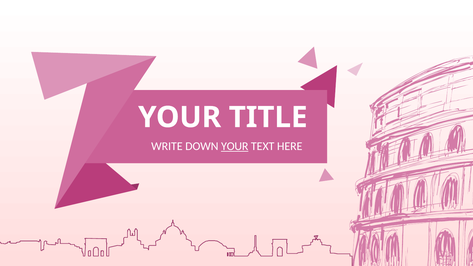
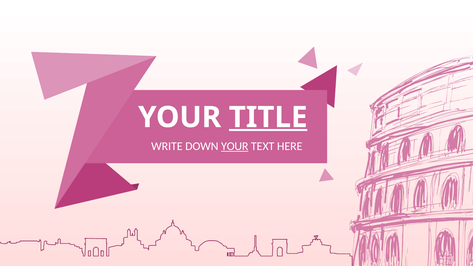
TITLE underline: none -> present (268, 117)
